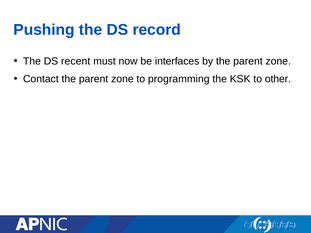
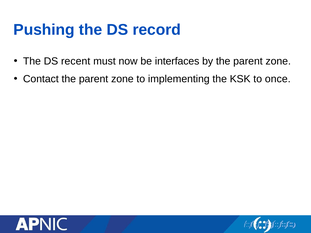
programming: programming -> implementing (179, 79)
other: other -> once (278, 79)
